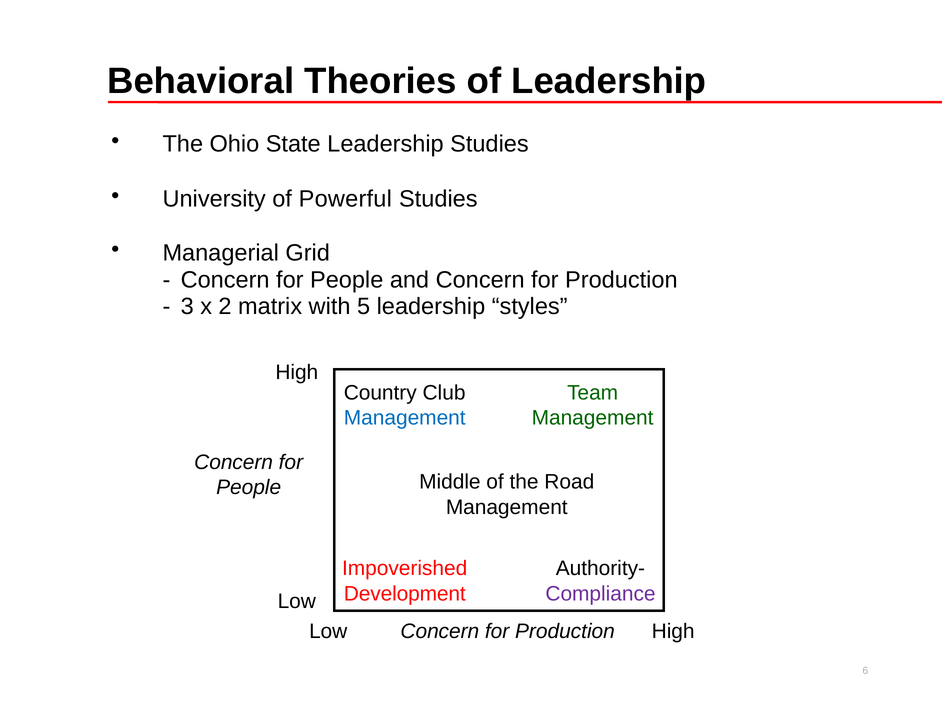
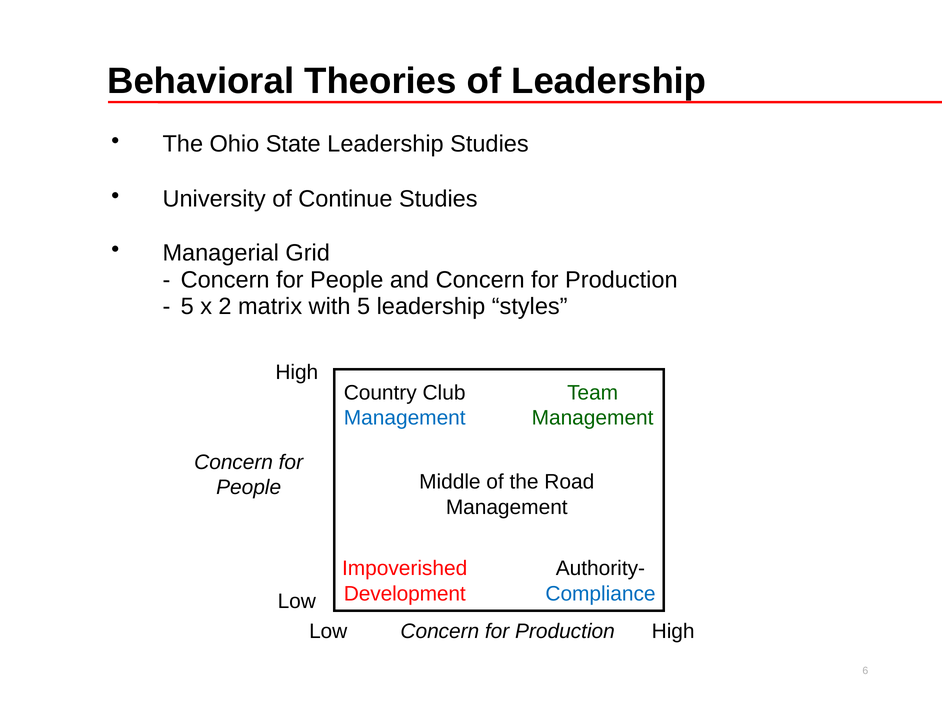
Powerful: Powerful -> Continue (345, 199)
3: 3 -> 5 (187, 306)
Compliance colour: purple -> blue (600, 593)
